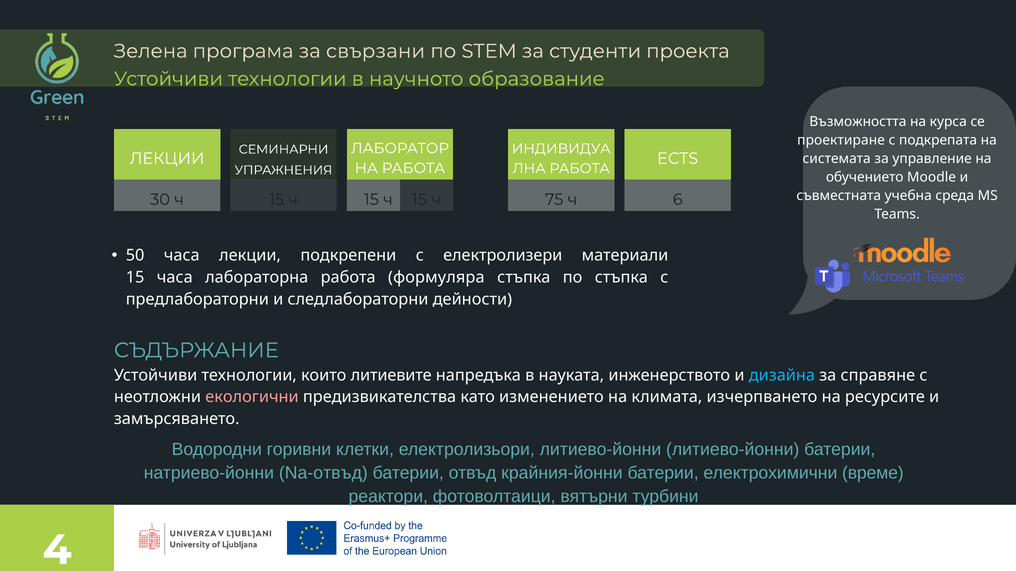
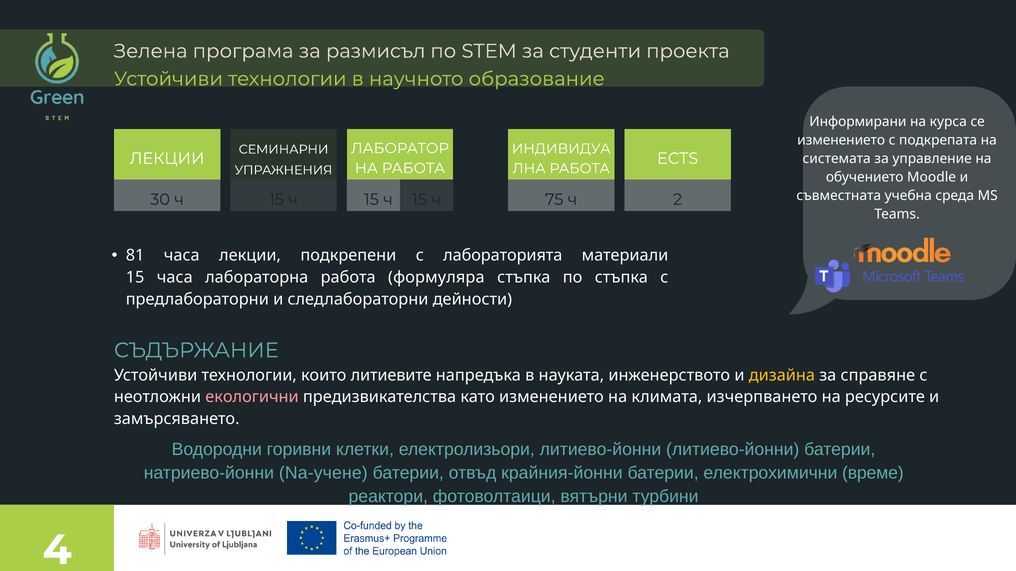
свързани: свързани -> размисъл (376, 51)
Възможността: Възможността -> Информирани (858, 122)
проектиране: проектиране -> изменението (841, 140)
6: 6 -> 2 (678, 200)
50: 50 -> 81 (135, 256)
електролизери: електролизери -> лабораторията (503, 256)
дизайна colour: light blue -> yellow (782, 376)
Na-отвъд: Na-отвъд -> Na-учене (323, 473)
